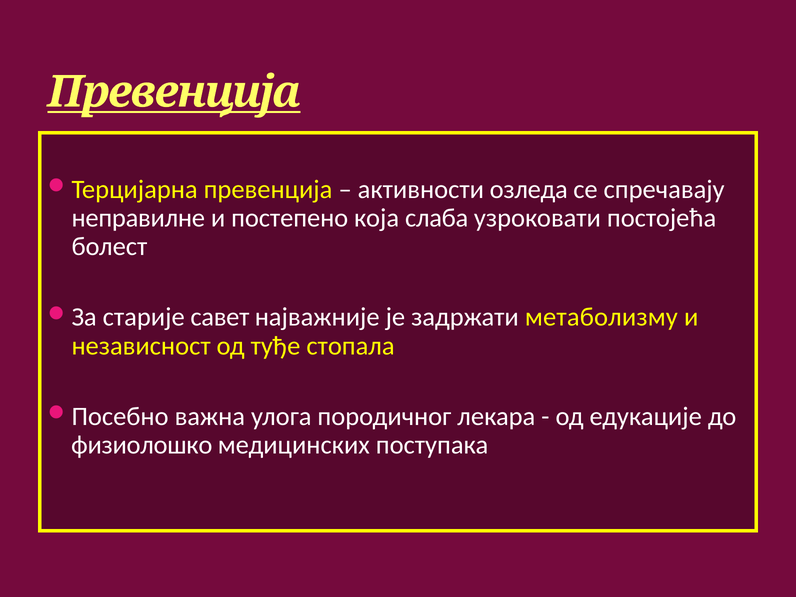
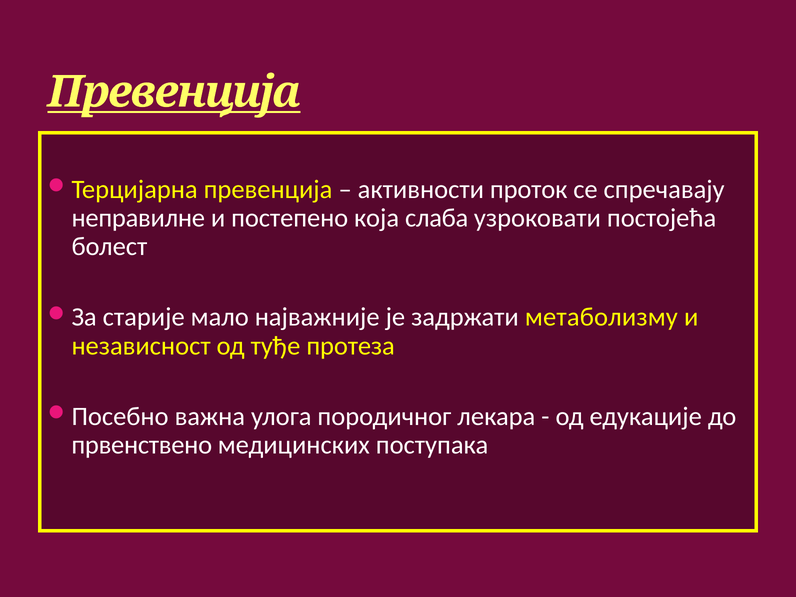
озледа: озледа -> проток (529, 189)
савет: савет -> мало (220, 317)
стопала: стопала -> протеза (351, 346)
физиолошко: физиолошко -> првенствено (142, 445)
